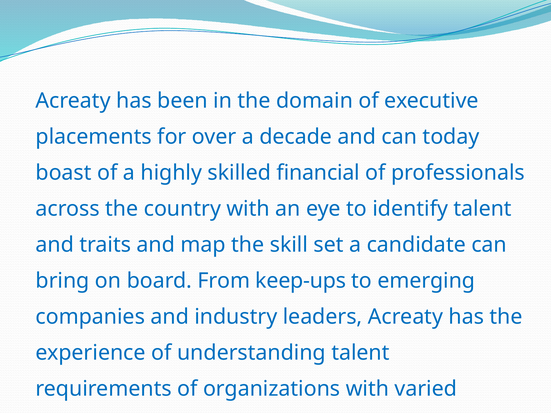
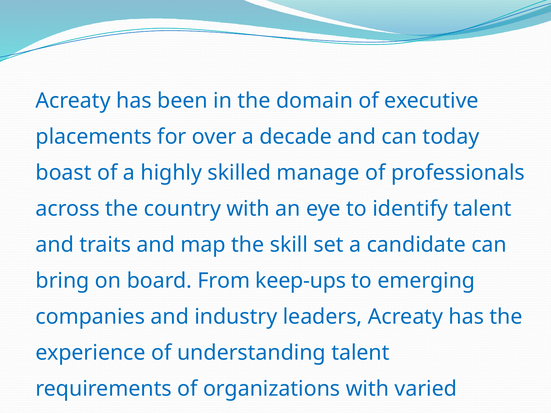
financial: financial -> manage (318, 173)
